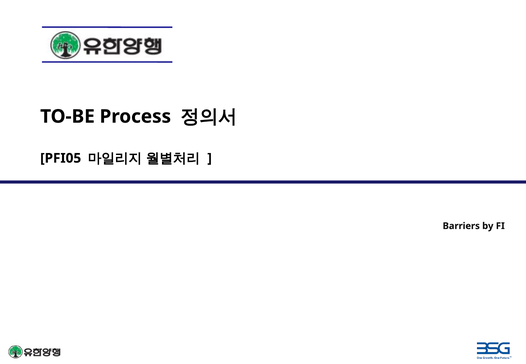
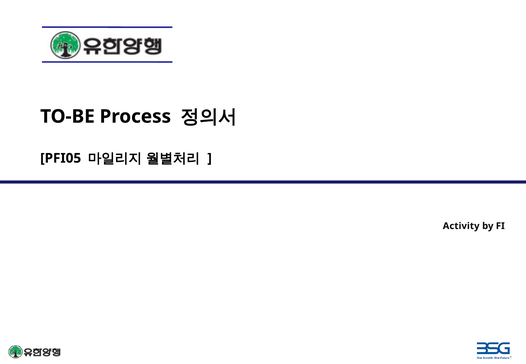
Barriers: Barriers -> Activity (461, 226)
